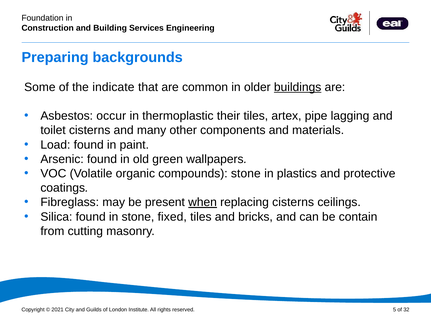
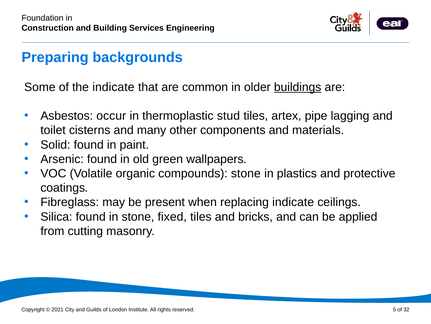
their: their -> stud (228, 116)
Load: Load -> Solid (55, 144)
when underline: present -> none (203, 202)
replacing cisterns: cisterns -> indicate (293, 202)
contain: contain -> applied (358, 216)
